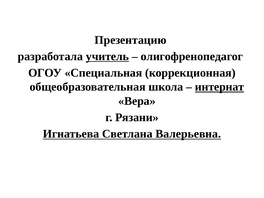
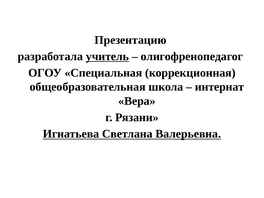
интернат underline: present -> none (220, 87)
